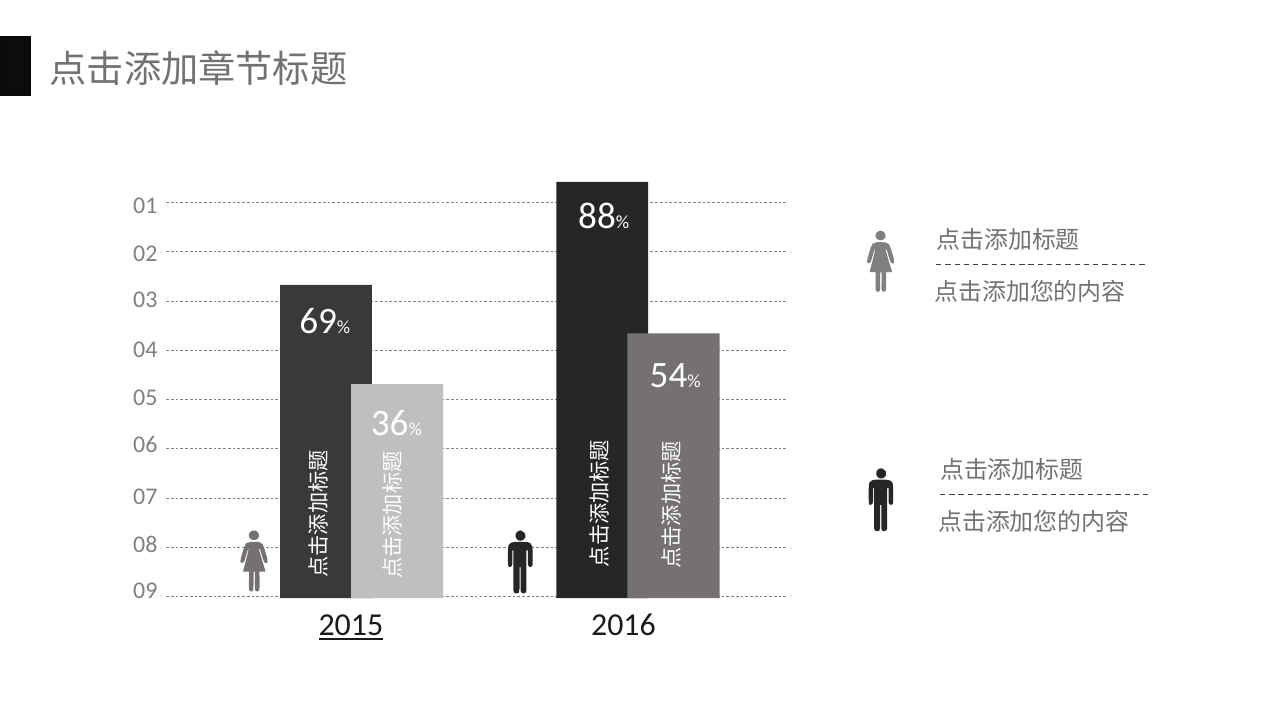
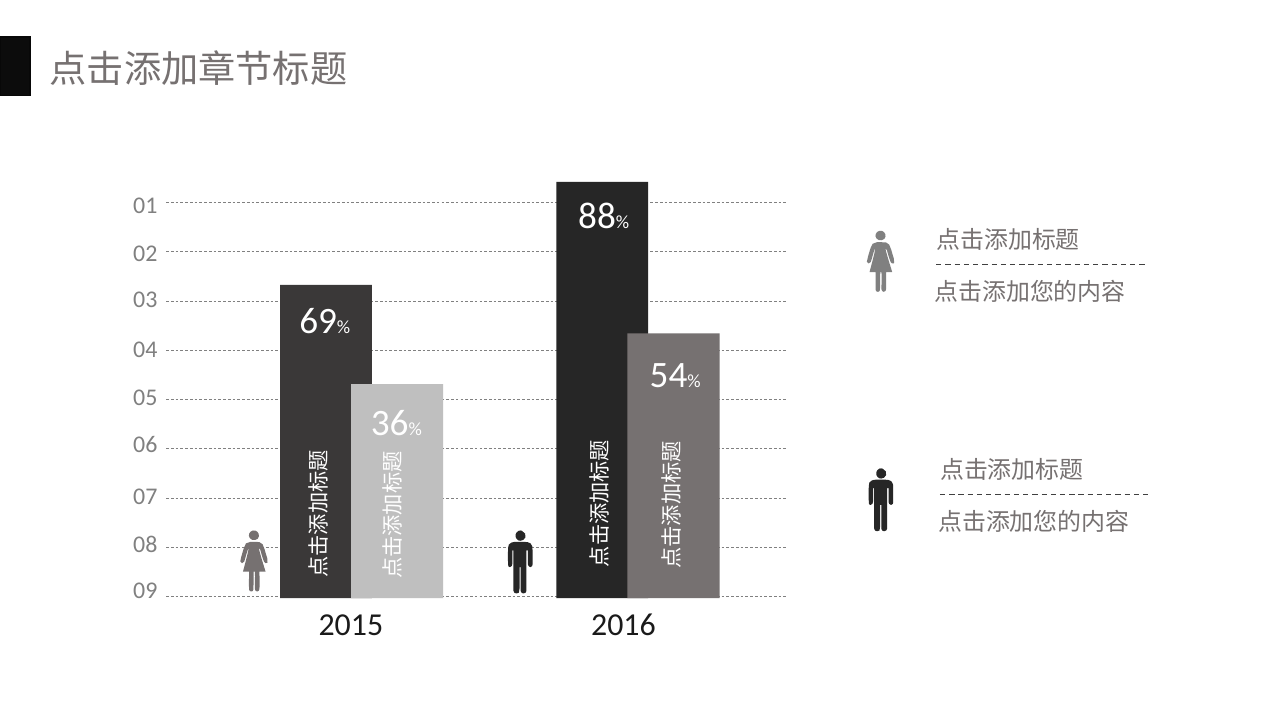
2015 underline: present -> none (351, 625)
